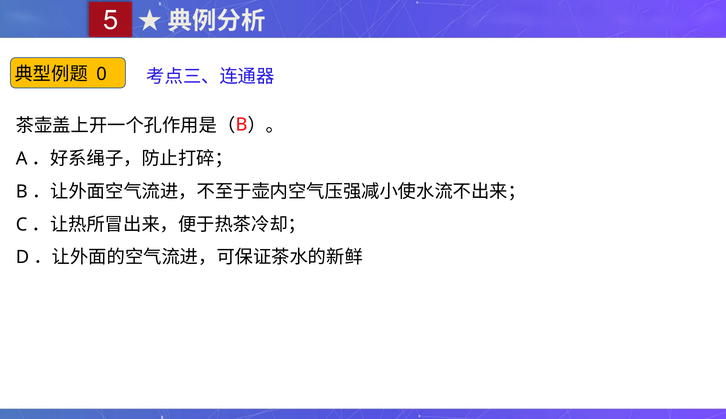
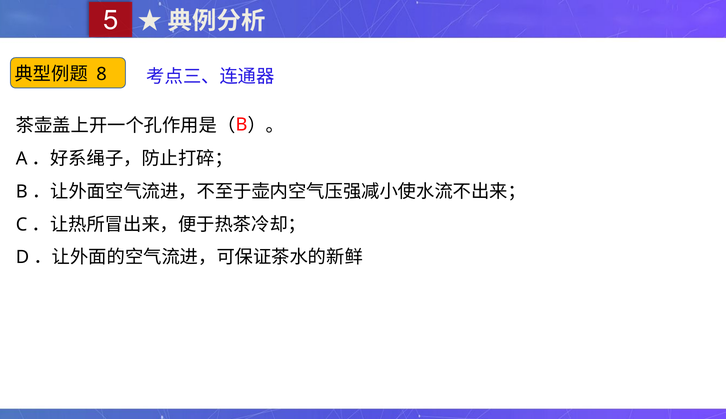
0: 0 -> 8 (101, 74)
